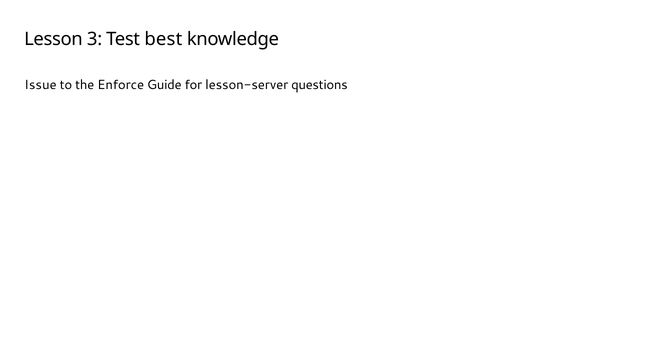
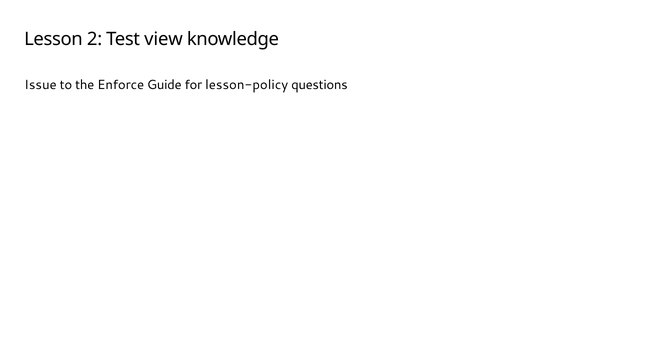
3: 3 -> 2 (95, 39)
best: best -> view (164, 39)
lesson-server: lesson-server -> lesson-policy (247, 85)
